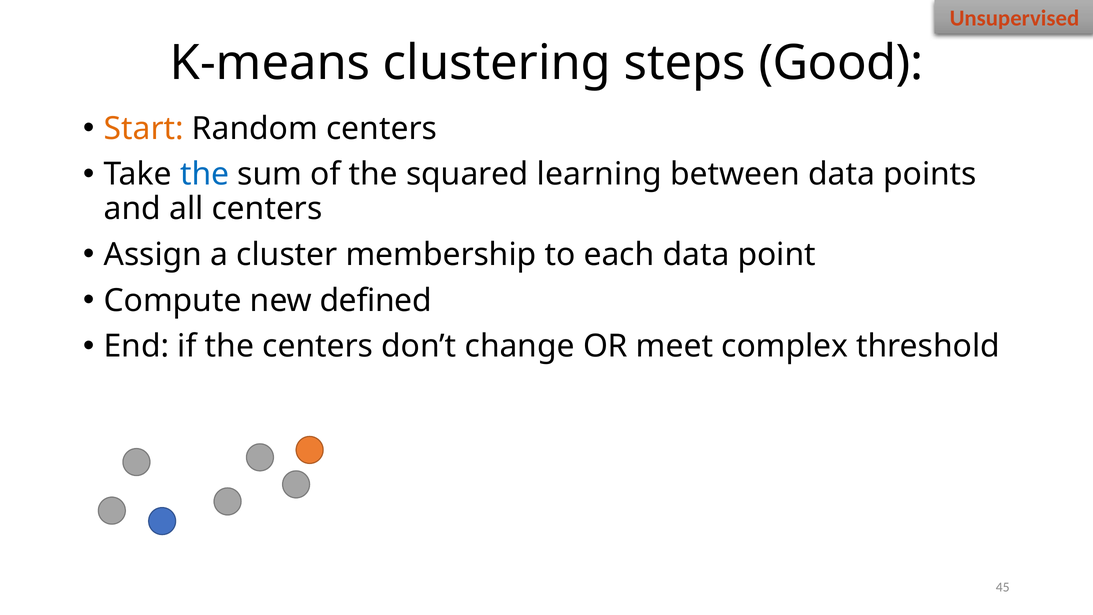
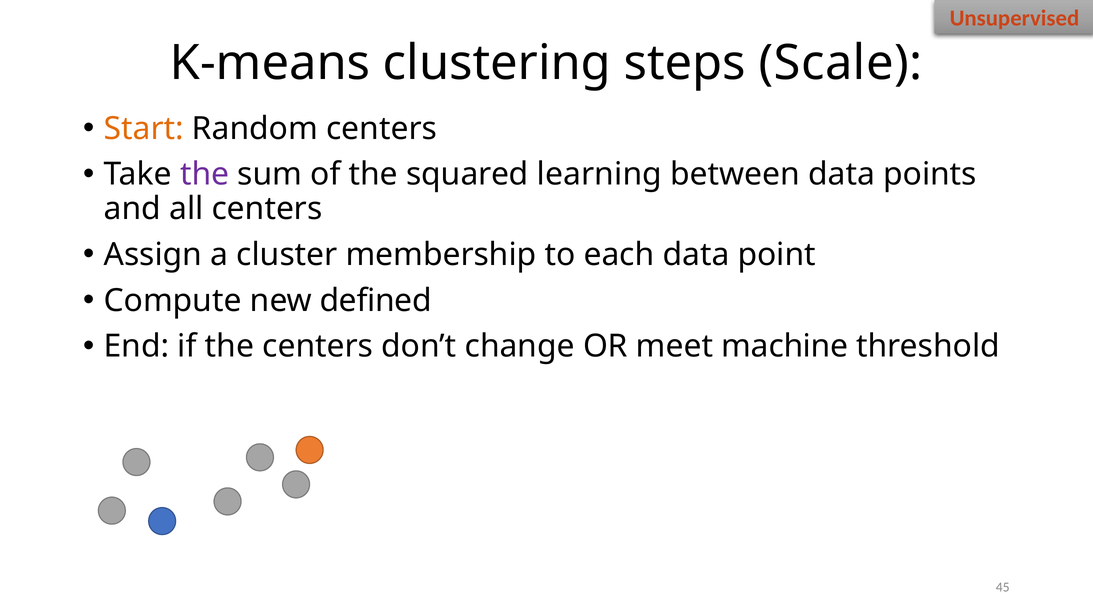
Good: Good -> Scale (840, 63)
the colour: blue -> purple (205, 174)
complex: complex -> machine (785, 346)
